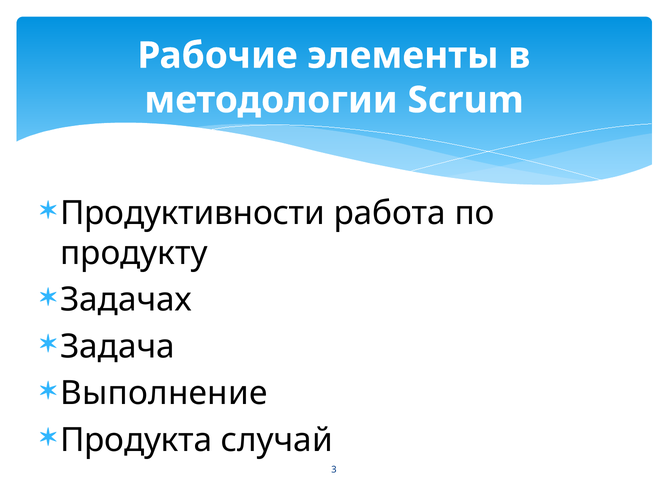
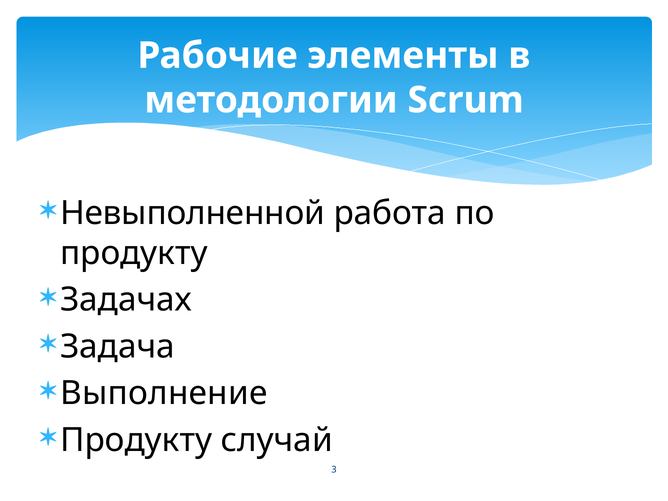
Продуктивности: Продуктивности -> Невыполненной (193, 213)
Продукта: Продукта -> Продукту (136, 440)
